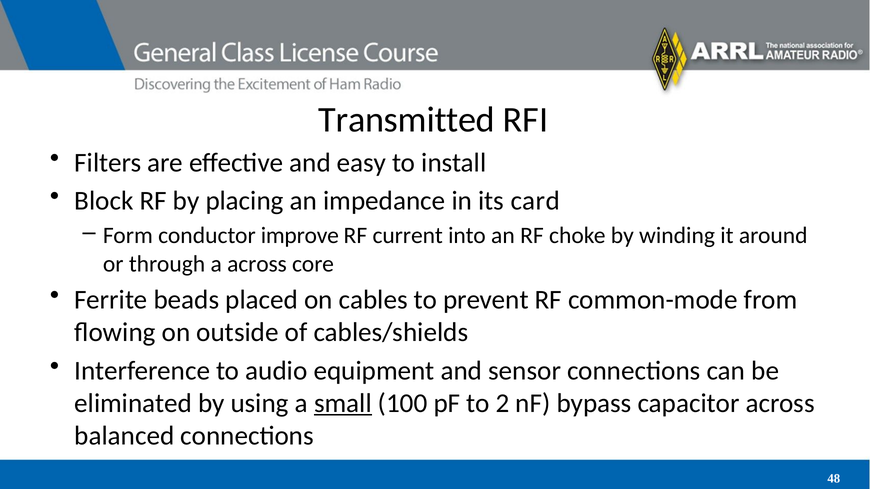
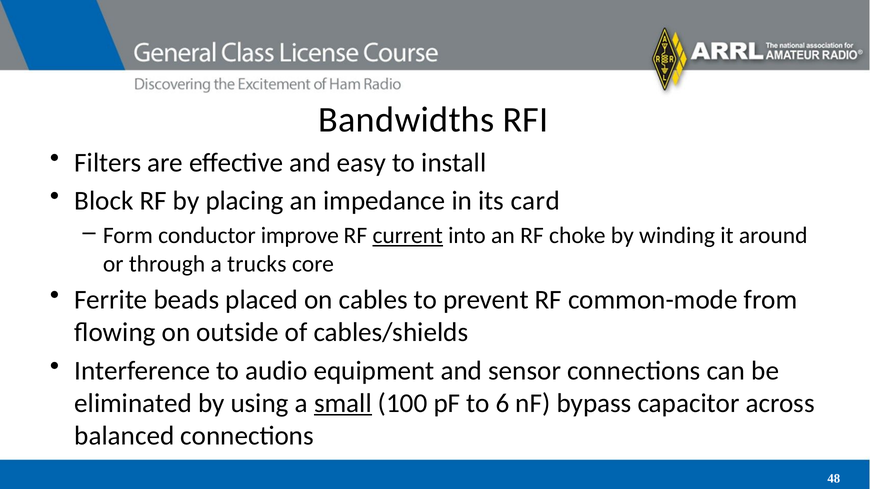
Transmitted: Transmitted -> Bandwidths (406, 120)
current underline: none -> present (408, 236)
a across: across -> trucks (257, 264)
2: 2 -> 6 (502, 403)
